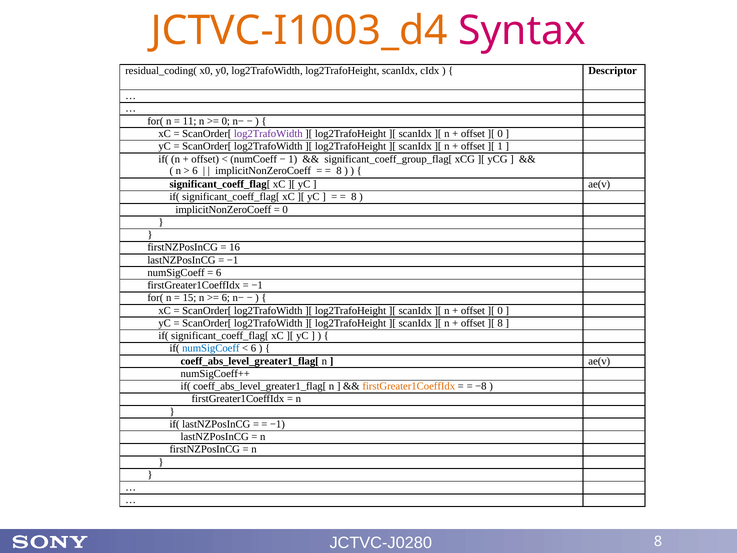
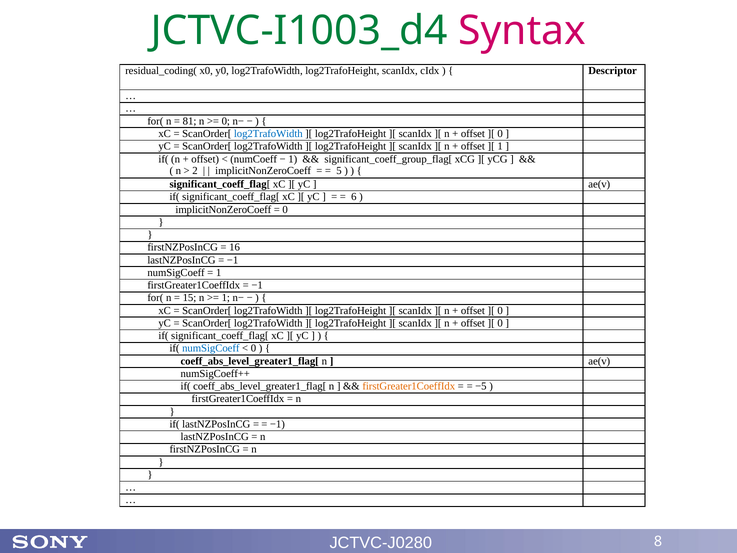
JCTVC-I1003_d4 colour: orange -> green (299, 30)
11: 11 -> 81 (190, 121)
log2TrafoWidth colour: purple -> blue (268, 134)
6: 6 -> 2 (195, 171)
8: 8 -> 5 (339, 171)
8: 8 -> 6 (354, 197)
6: 6 -> 1 (219, 272)
6: 6 -> 1 (226, 298)
8: 8 -> 0 (500, 323)
6: 6 -> 0 (253, 348)
−8: −8 -> −5 (481, 386)
